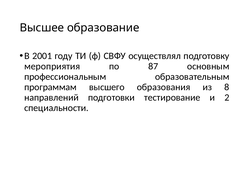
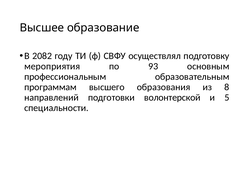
2001: 2001 -> 2082 (42, 56)
87: 87 -> 93 (153, 67)
тестирование: тестирование -> волонтерской (172, 98)
2: 2 -> 5 (227, 98)
